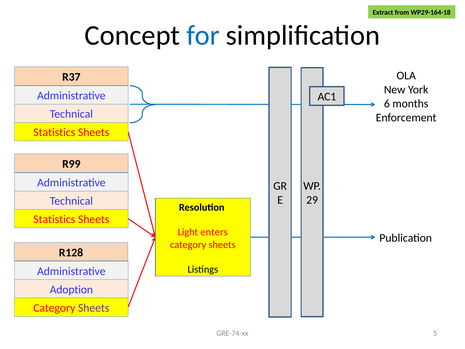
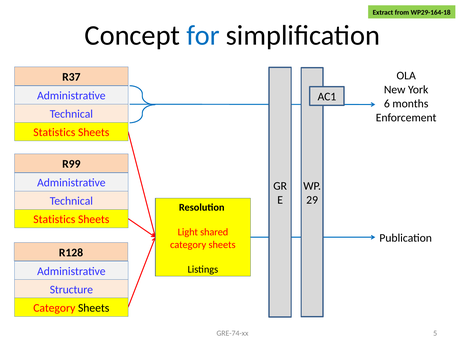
enters: enters -> shared (214, 232)
Adoption: Adoption -> Structure (71, 289)
Sheets colour: purple -> black (94, 308)
